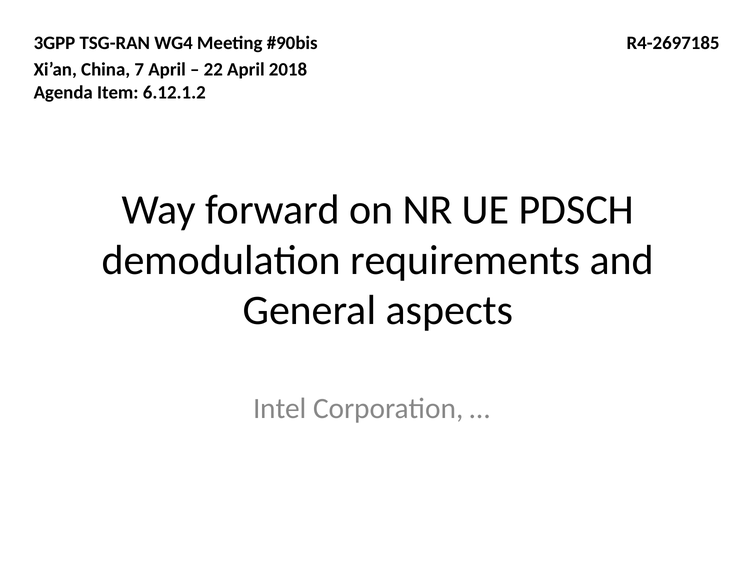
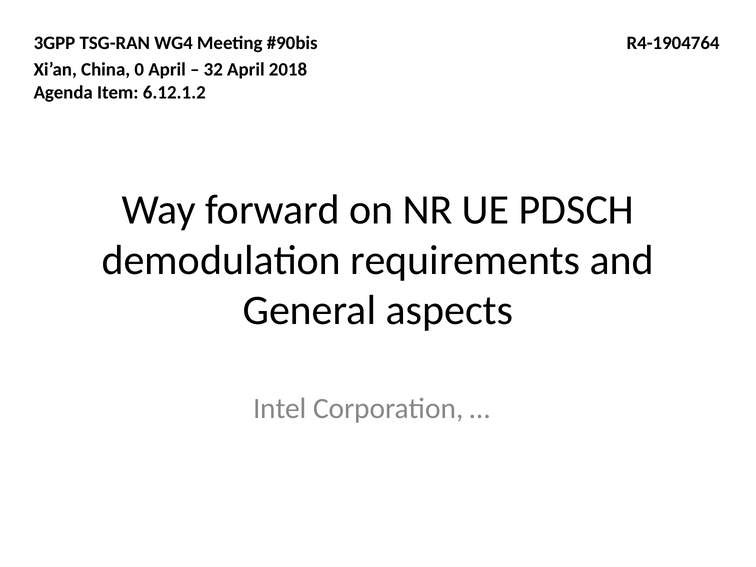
R4-2697185: R4-2697185 -> R4-1904764 (673, 43)
7: 7 -> 0 (139, 70)
22: 22 -> 32 (213, 70)
